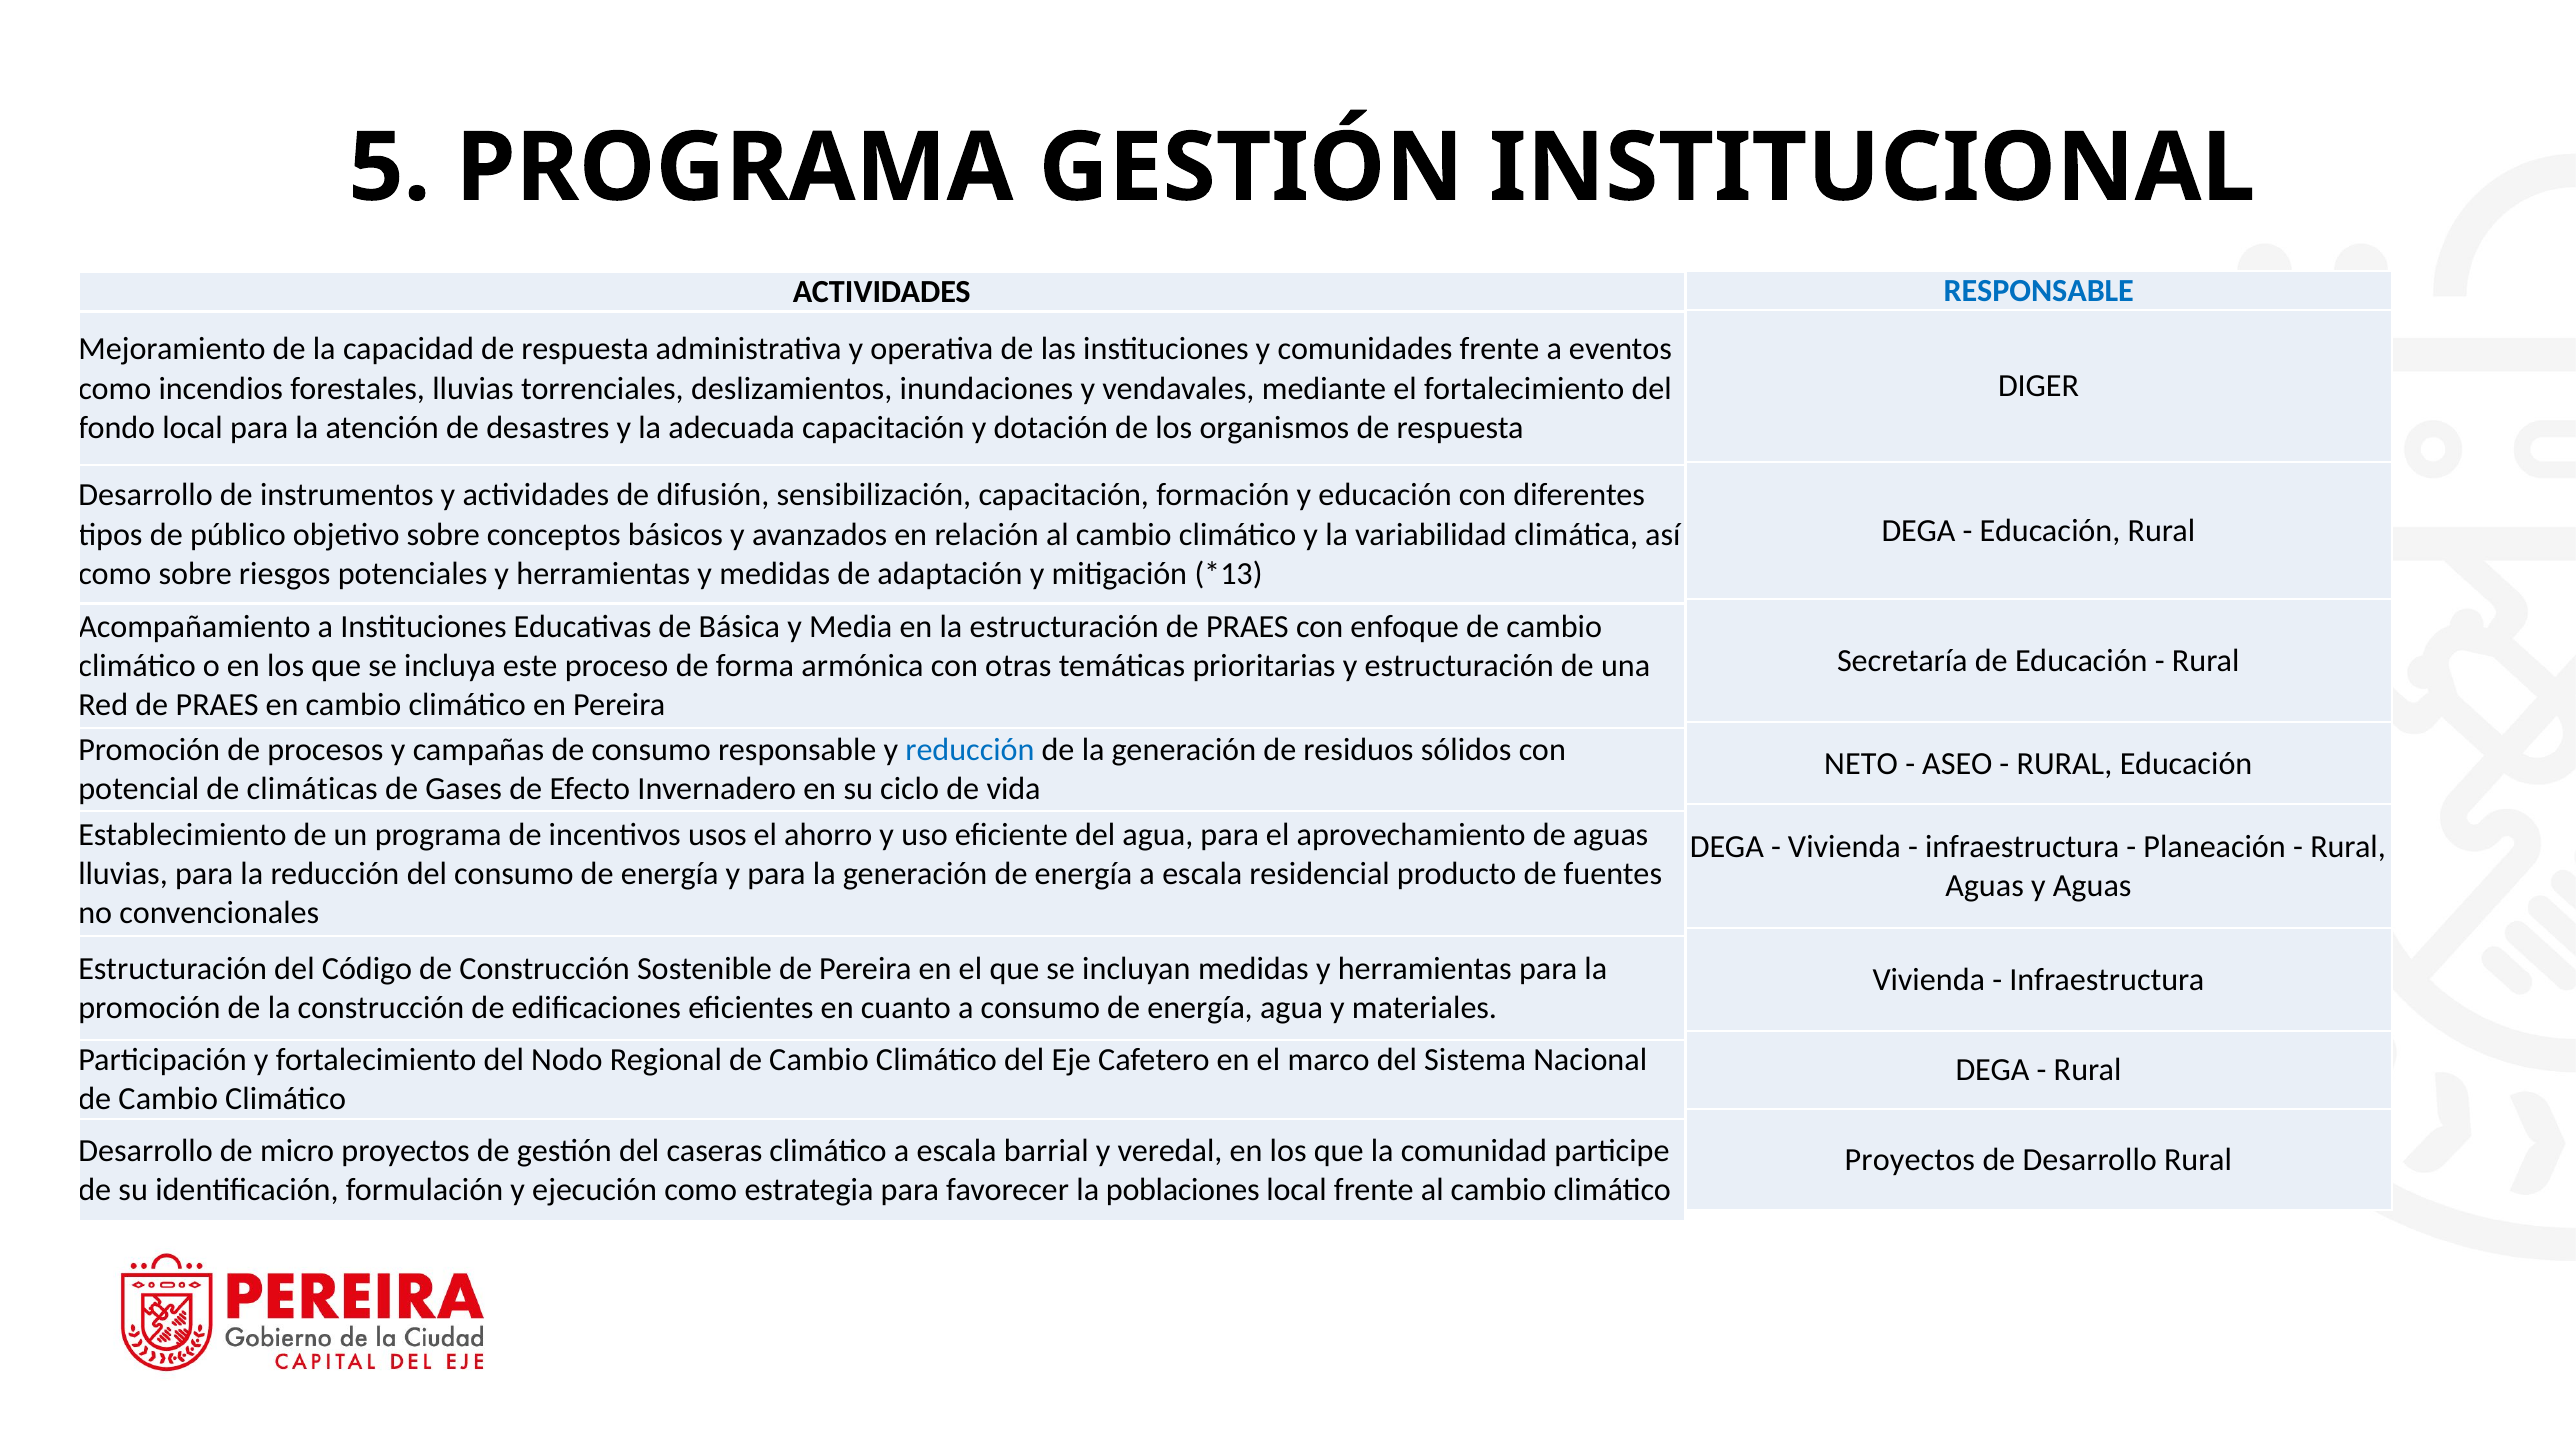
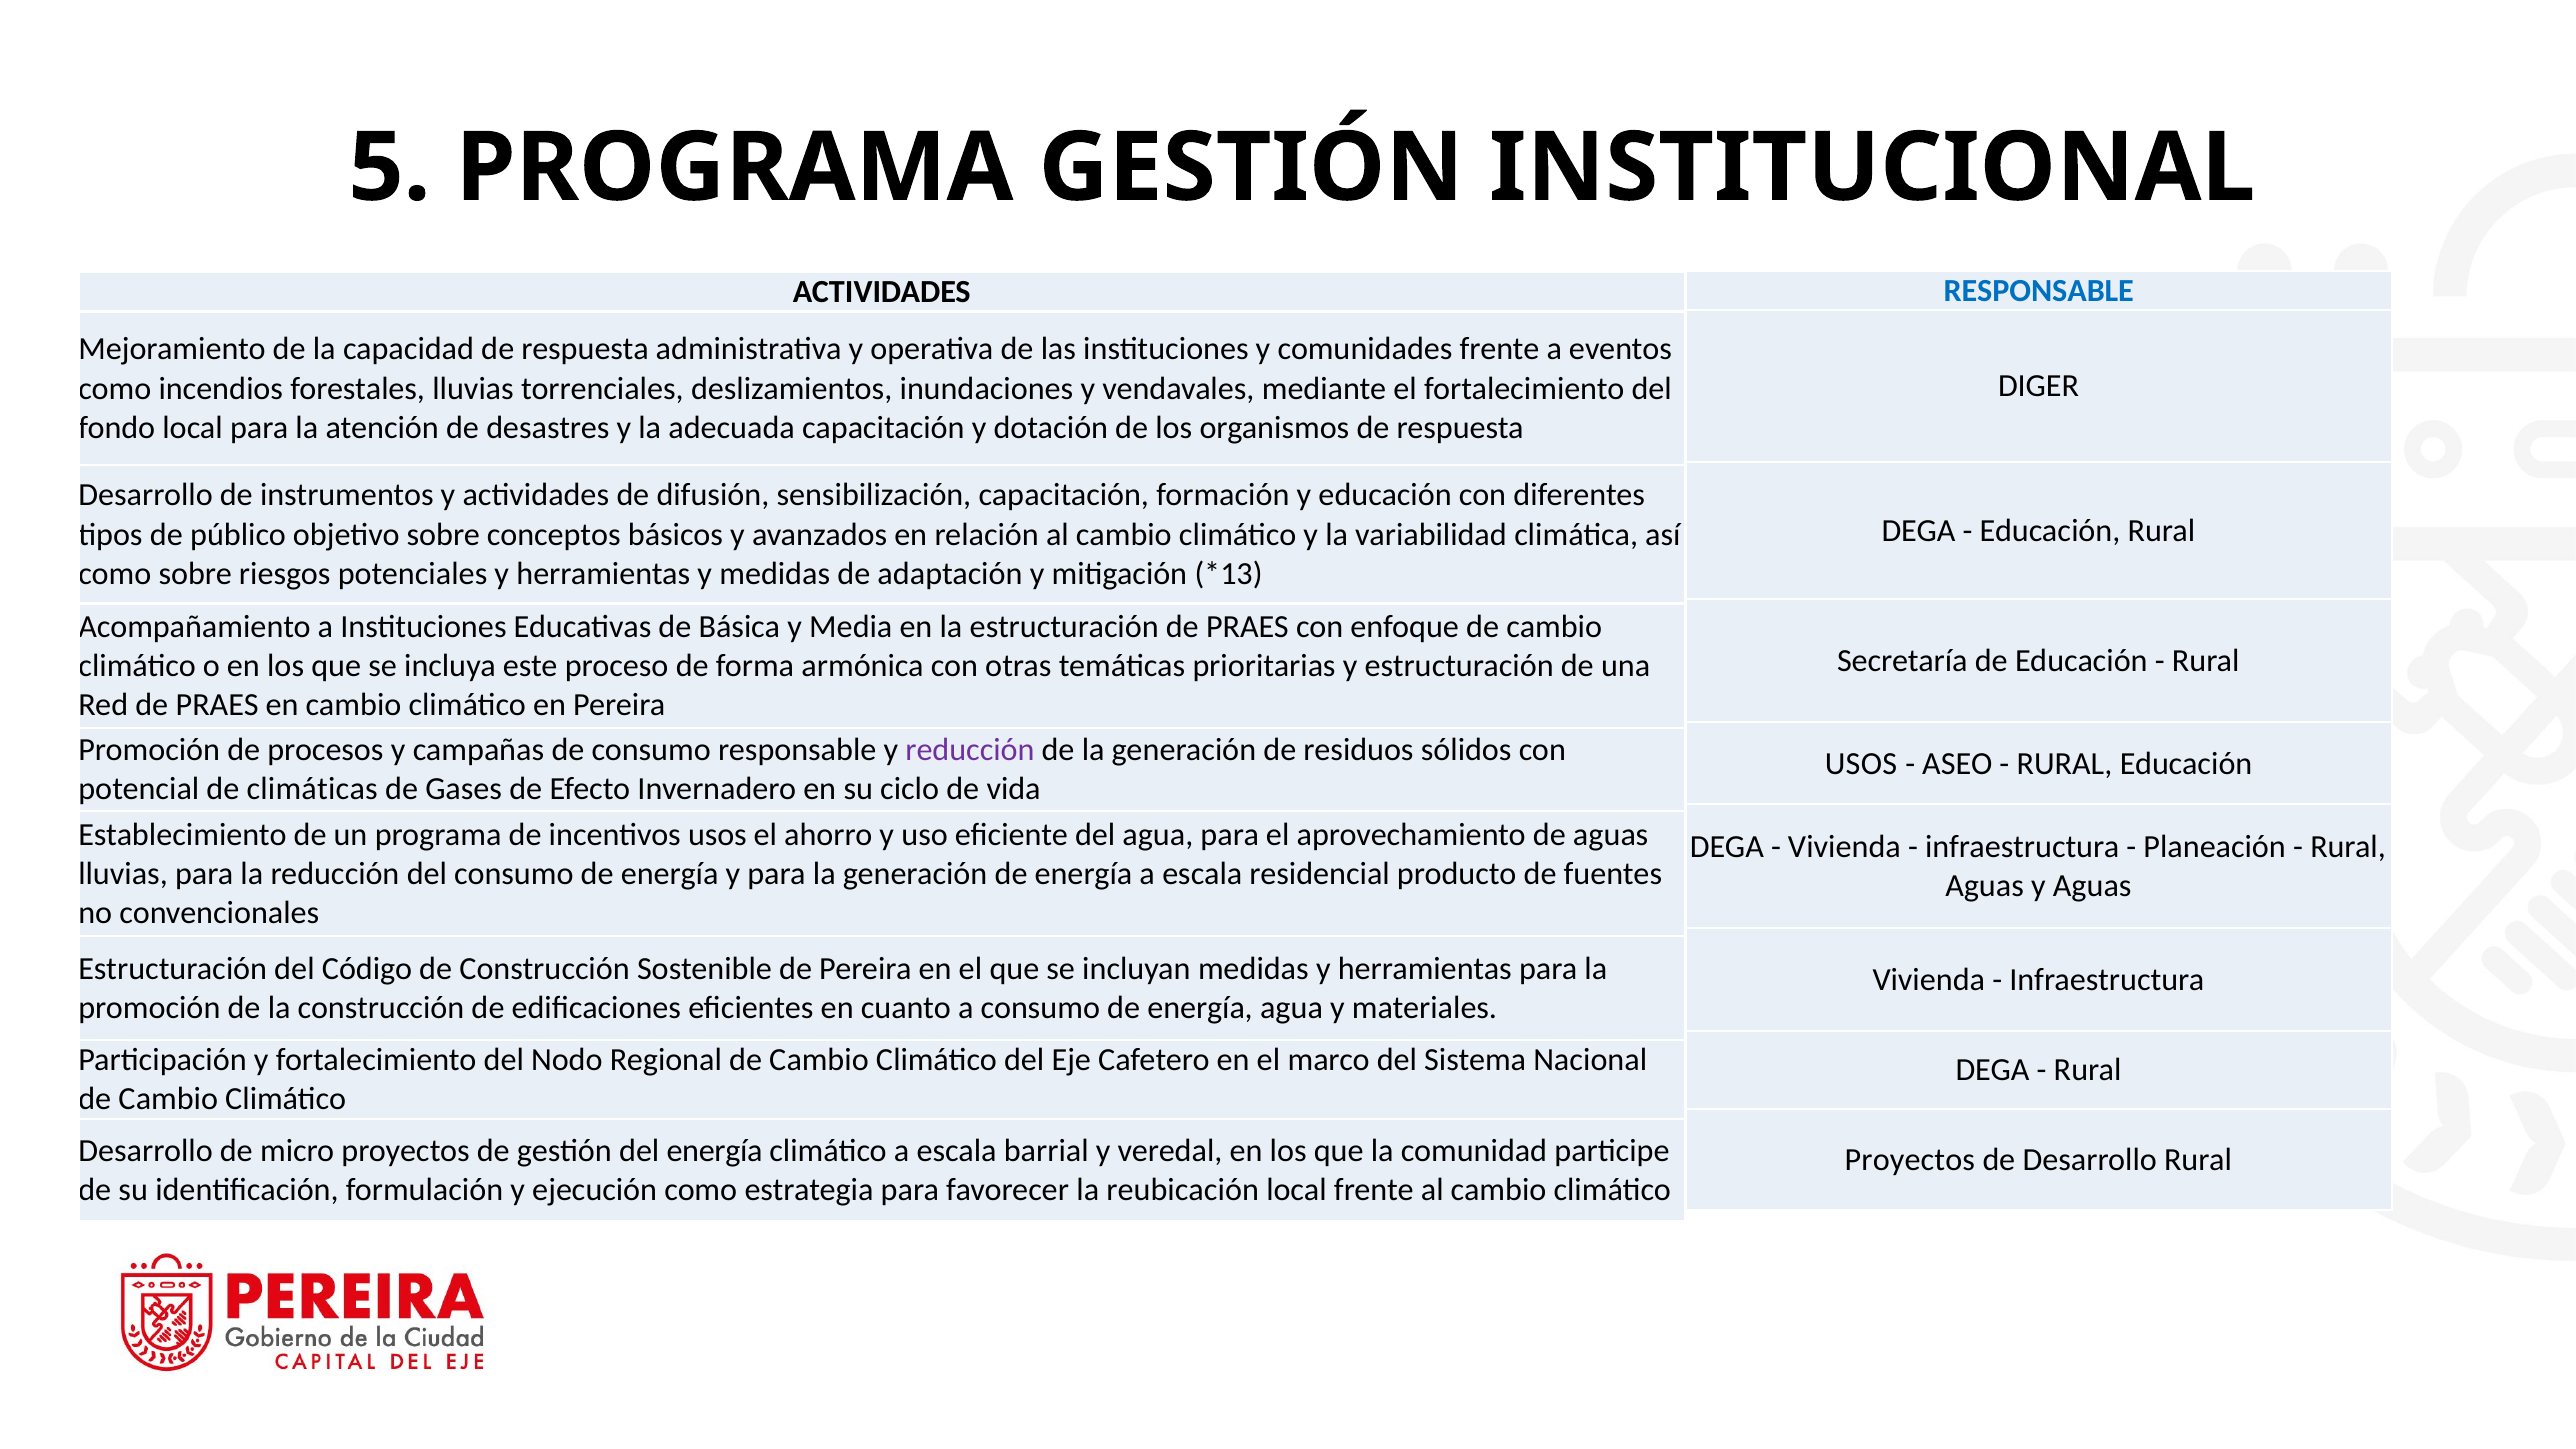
reducción colour: blue -> purple (970, 750)
NETO: NETO -> USOS (1861, 763)
del caseras: caseras -> energía (715, 1151)
poblaciones: poblaciones -> reubicación (1183, 1190)
